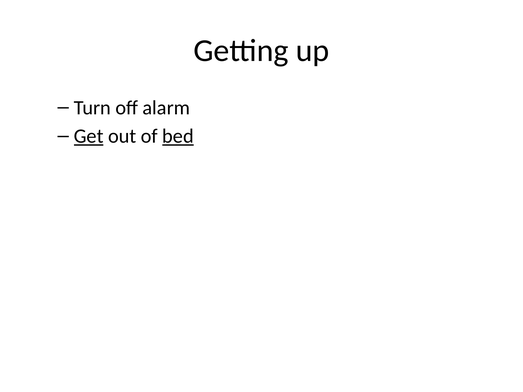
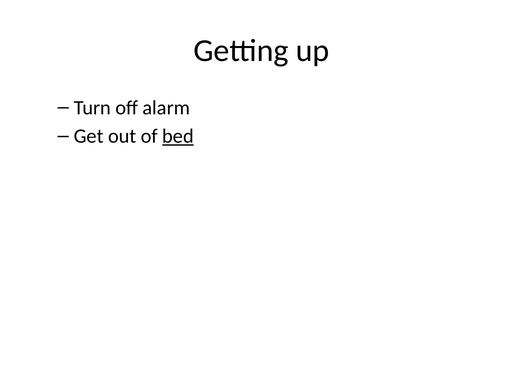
Get underline: present -> none (89, 136)
